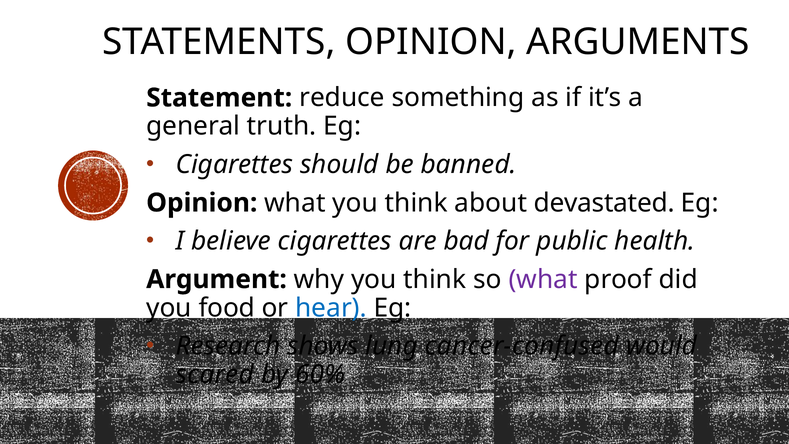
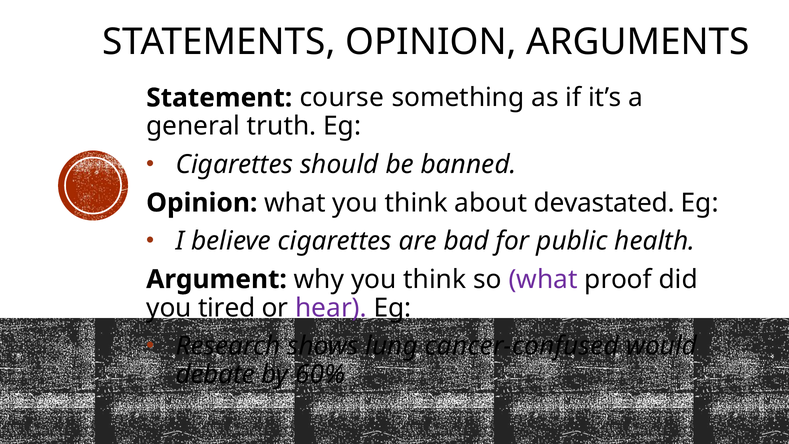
reduce: reduce -> course (342, 98)
food: food -> tired (227, 308)
hear colour: blue -> purple (331, 308)
scared: scared -> debate (215, 374)
